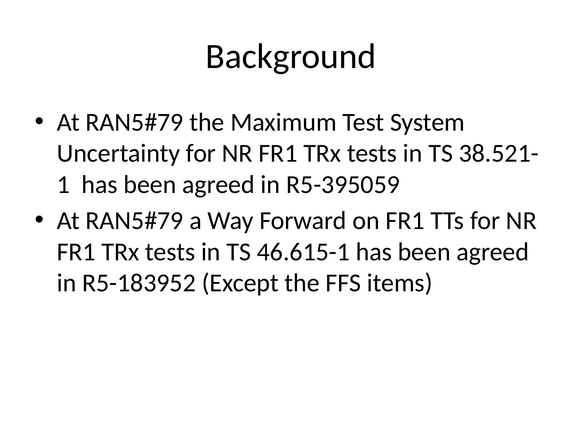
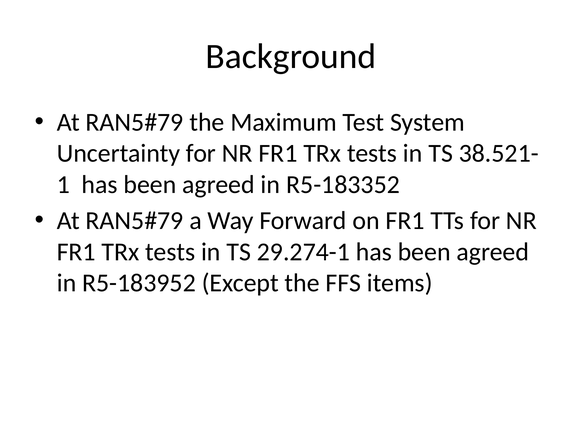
R5-395059: R5-395059 -> R5-183352 (343, 184)
46.615-1: 46.615-1 -> 29.274-1 (303, 252)
